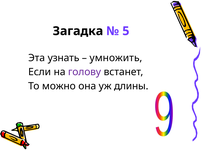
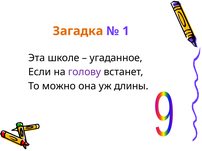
Загадка colour: black -> orange (78, 31)
5: 5 -> 1 (126, 31)
узнать: узнать -> школе (64, 58)
умножить: умножить -> угаданное (116, 58)
